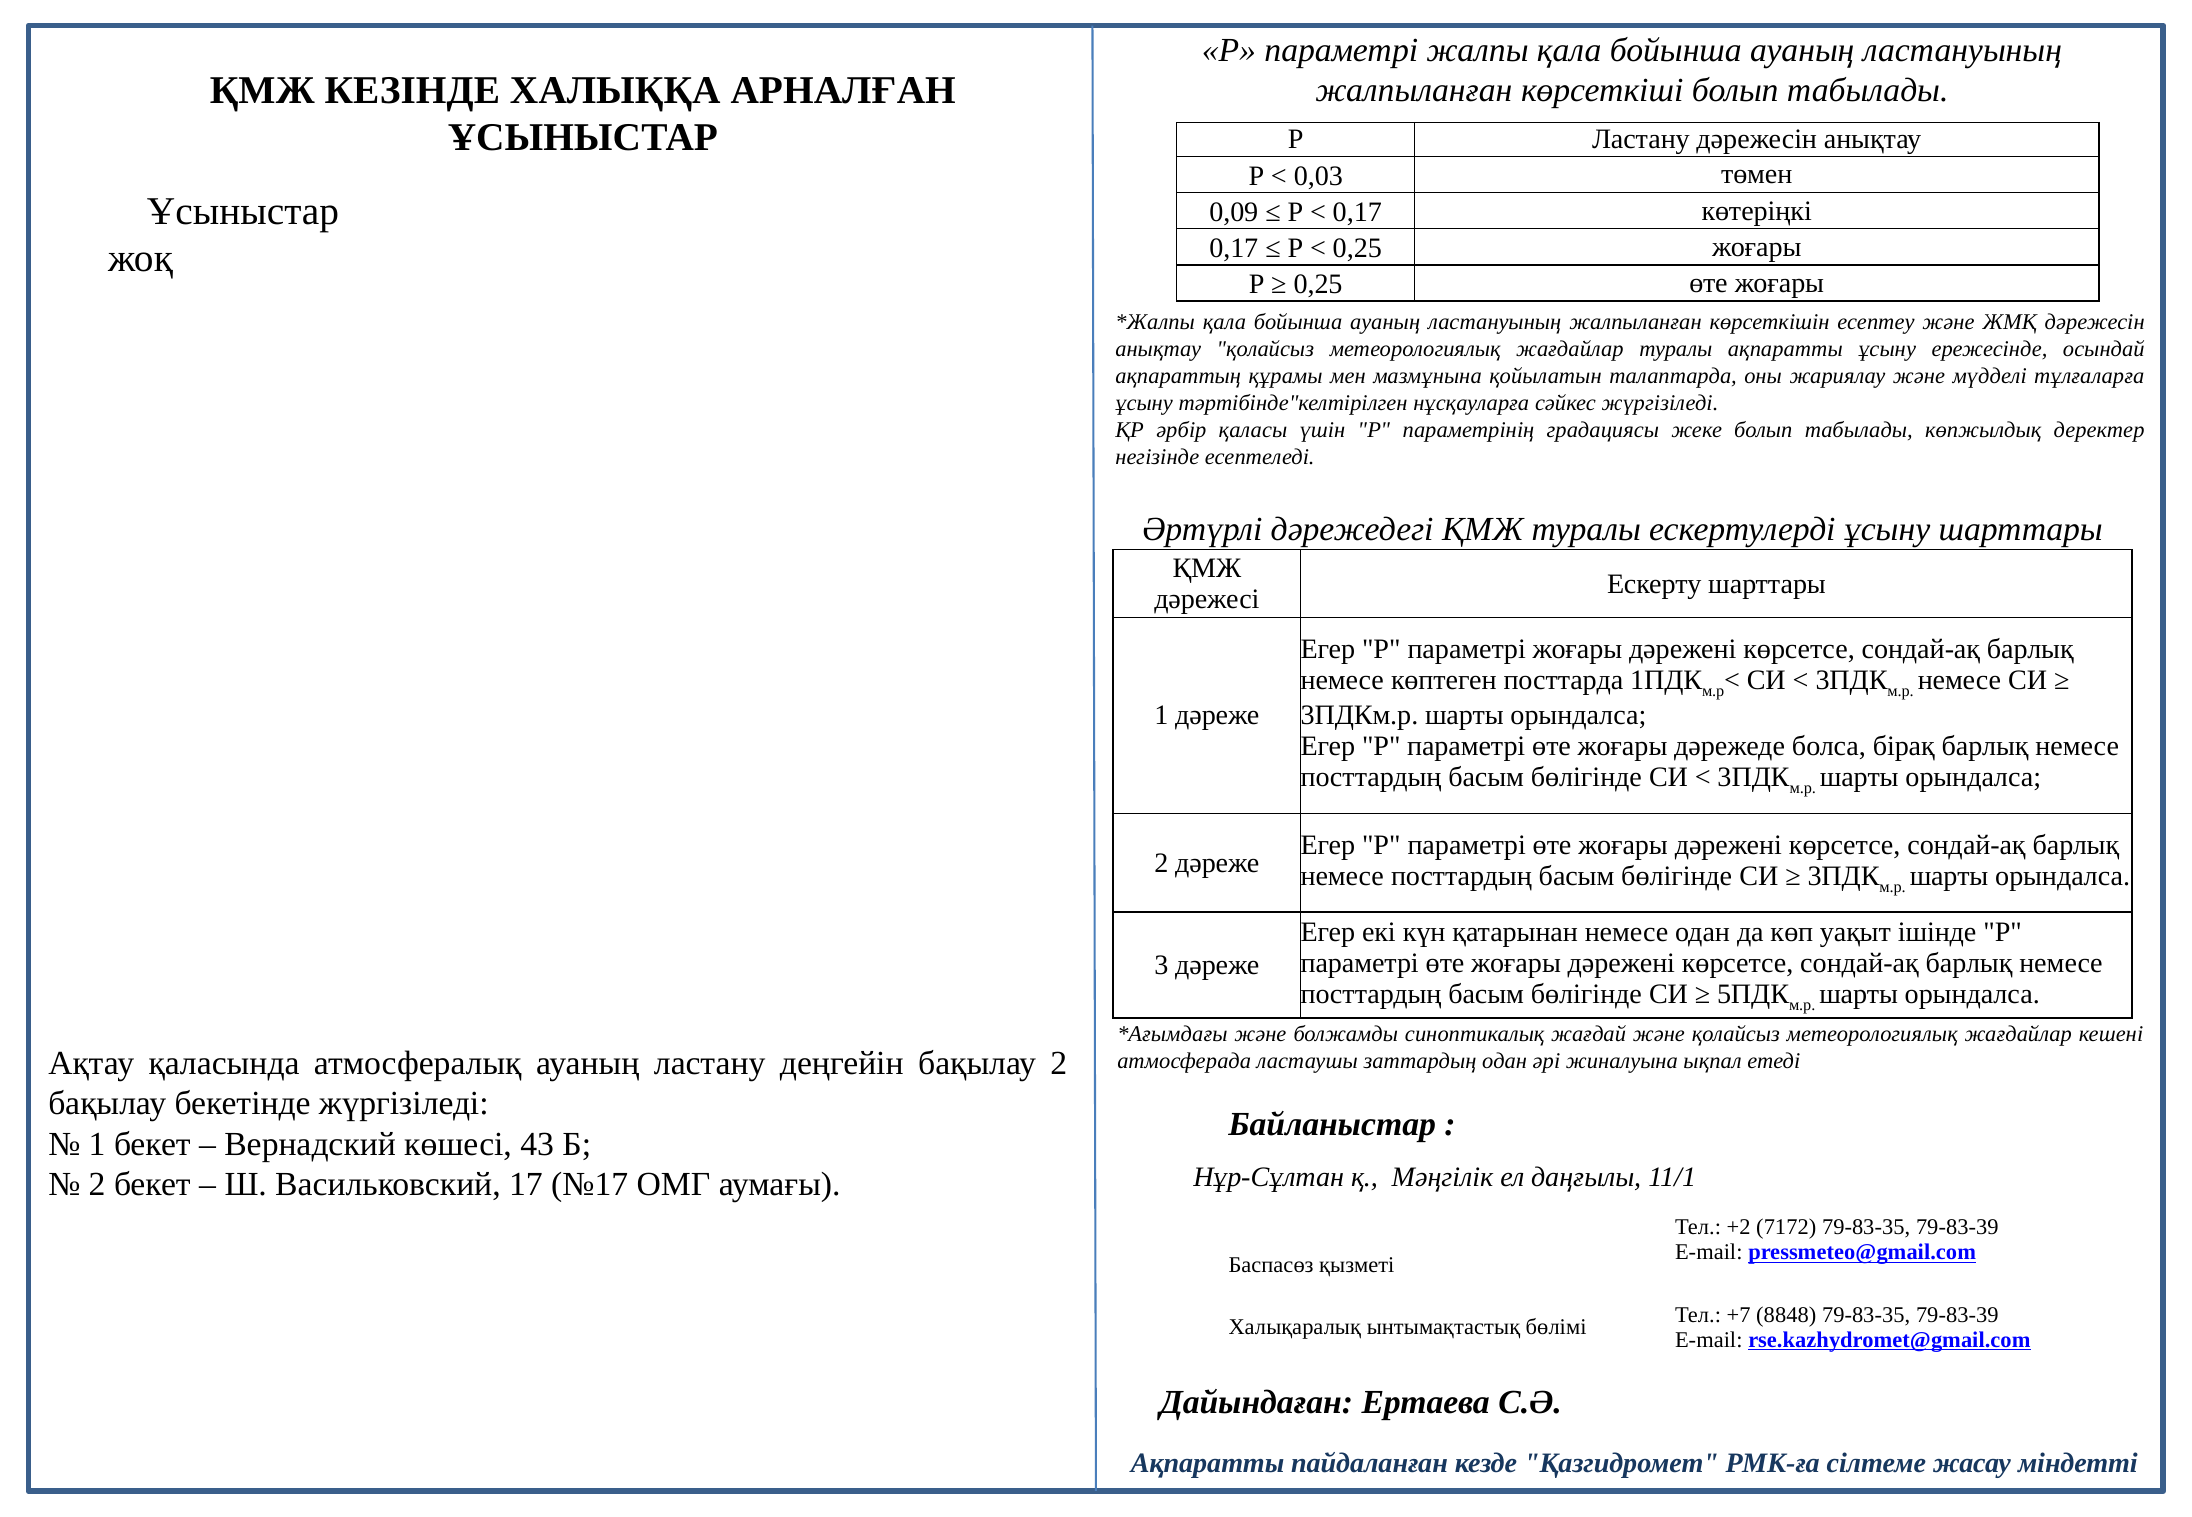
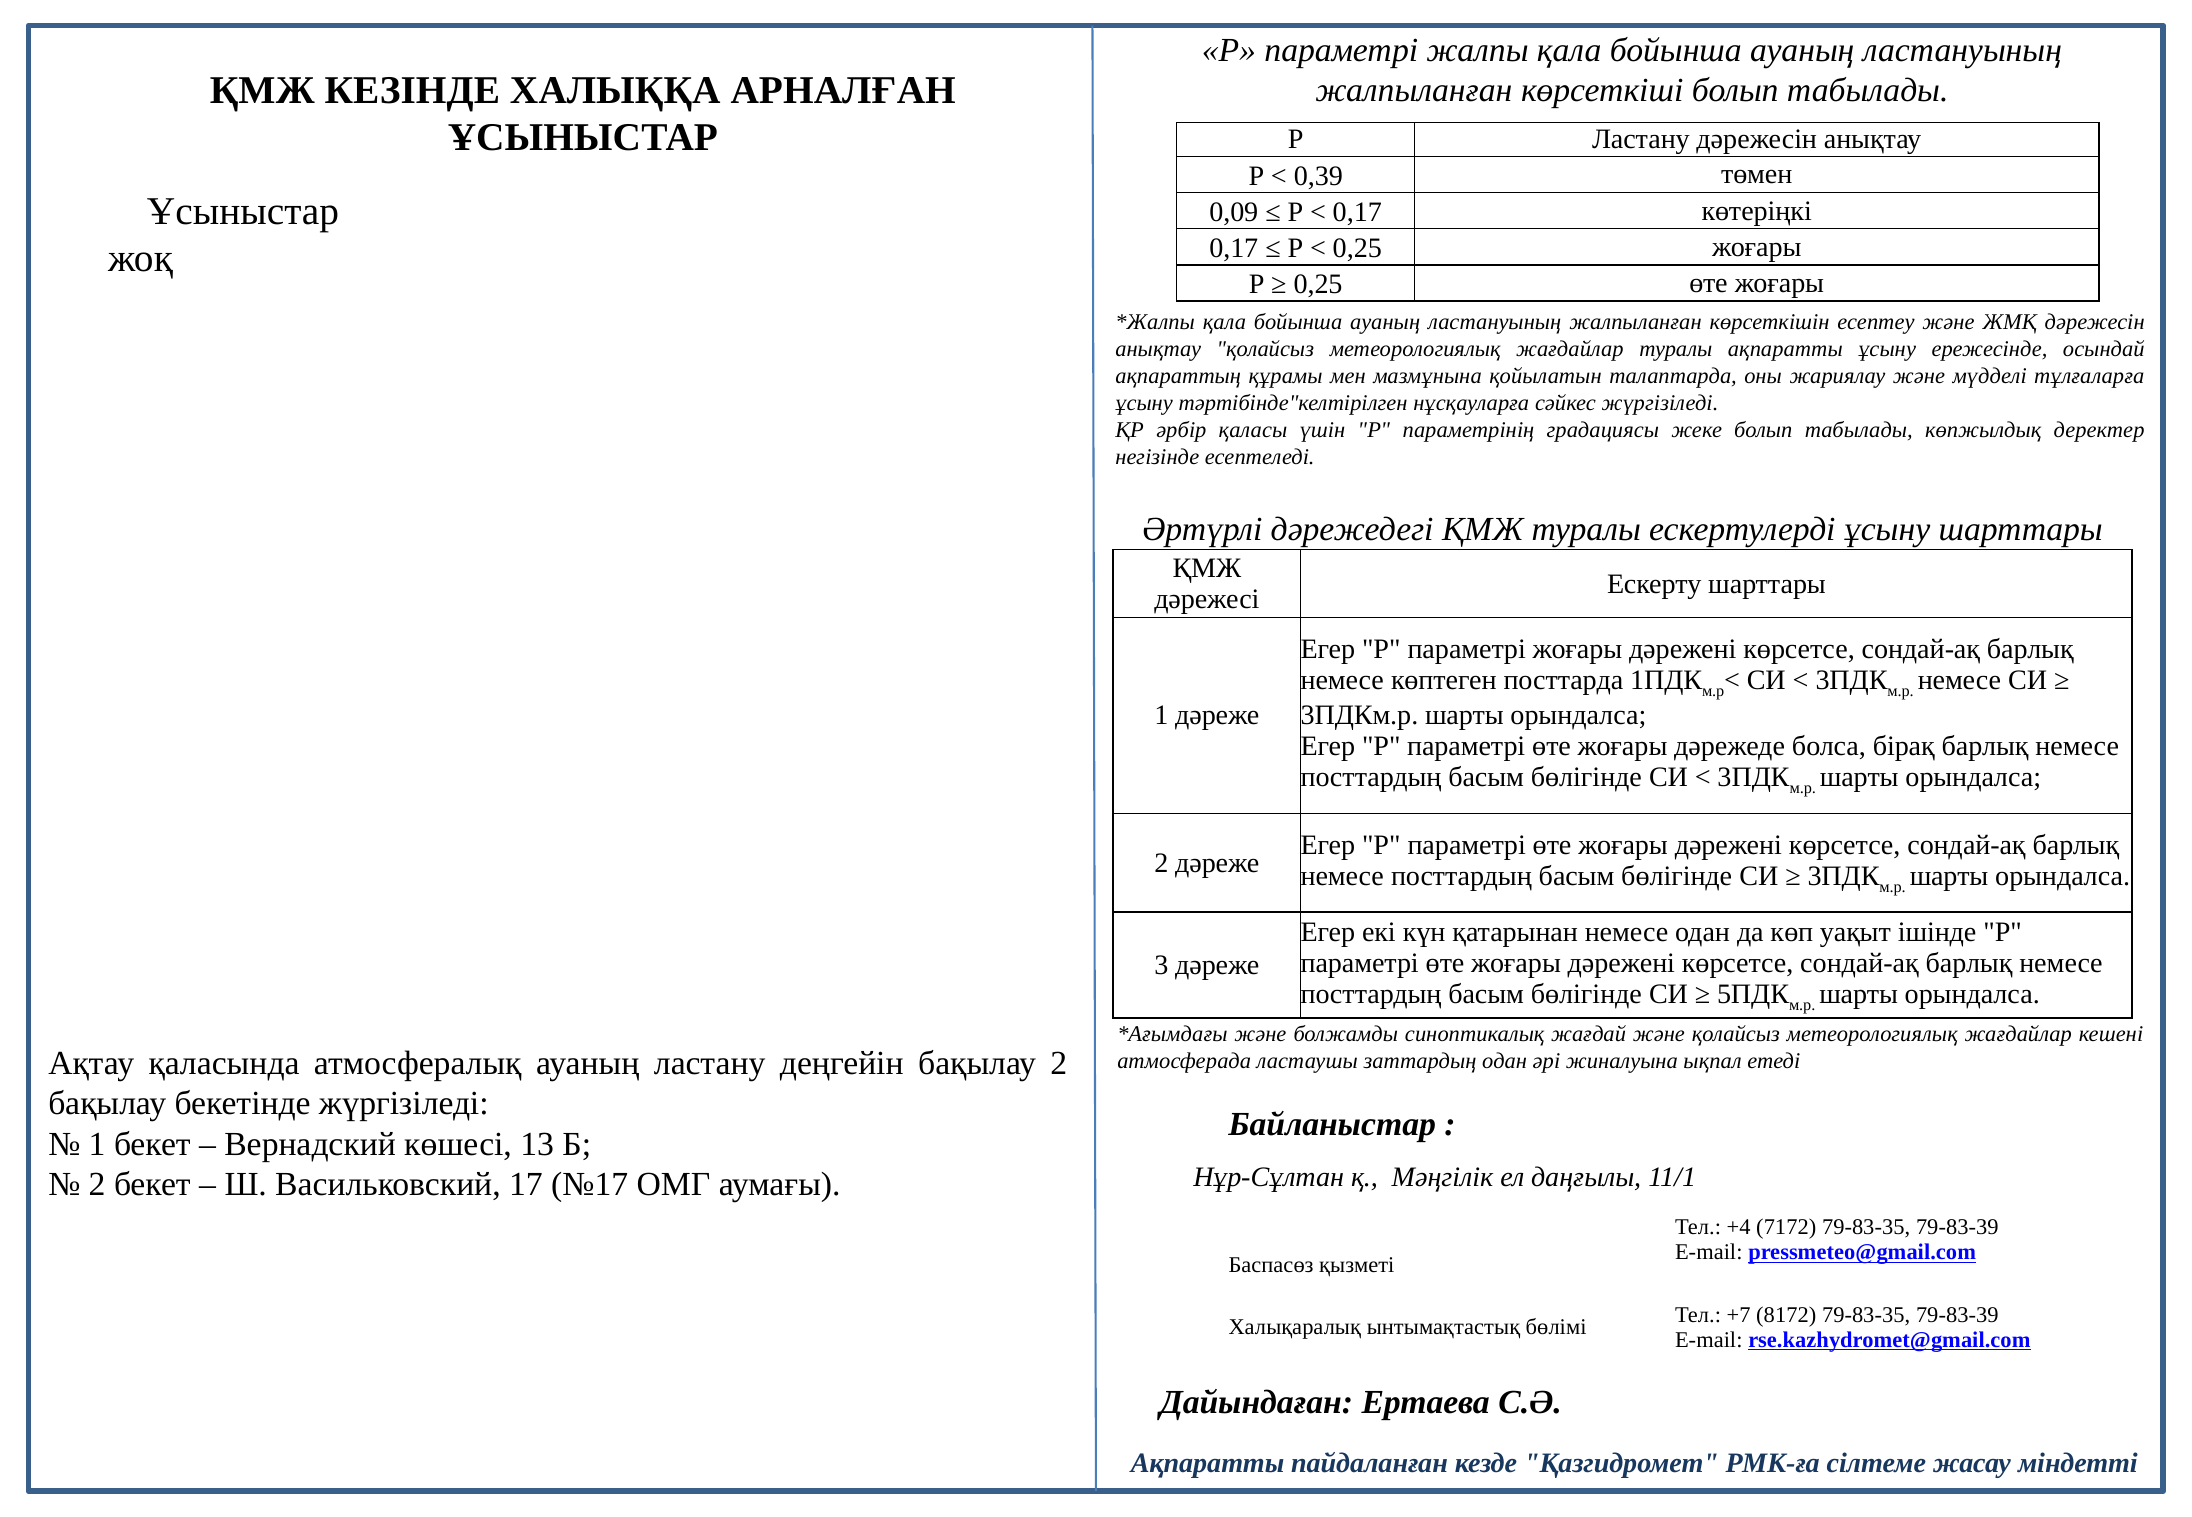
0,03: 0,03 -> 0,39 (1318, 176)
43: 43 -> 13 (537, 1144)
+2: +2 -> +4 (1739, 1228)
8848: 8848 -> 8172 (1786, 1315)
